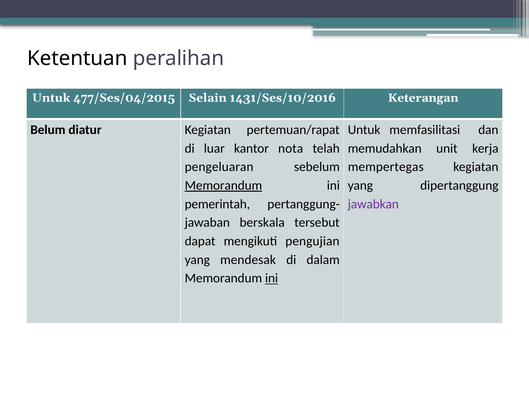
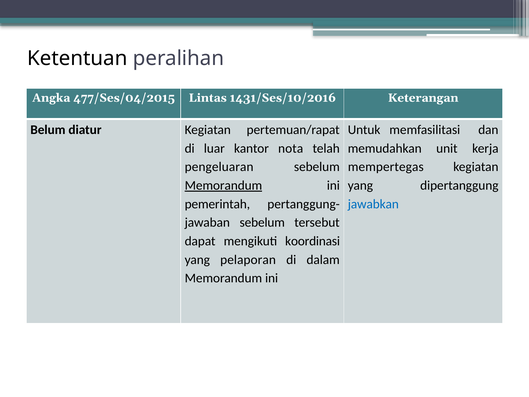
Untuk: Untuk -> Angka (51, 98)
Selain: Selain -> Lintas (208, 98)
jawabkan colour: purple -> blue (373, 204)
berskala: berskala -> sebelum (262, 222)
pengujian: pengujian -> koordinasi (313, 241)
mendesak: mendesak -> pelaporan (248, 260)
ini underline: present -> none (272, 278)
